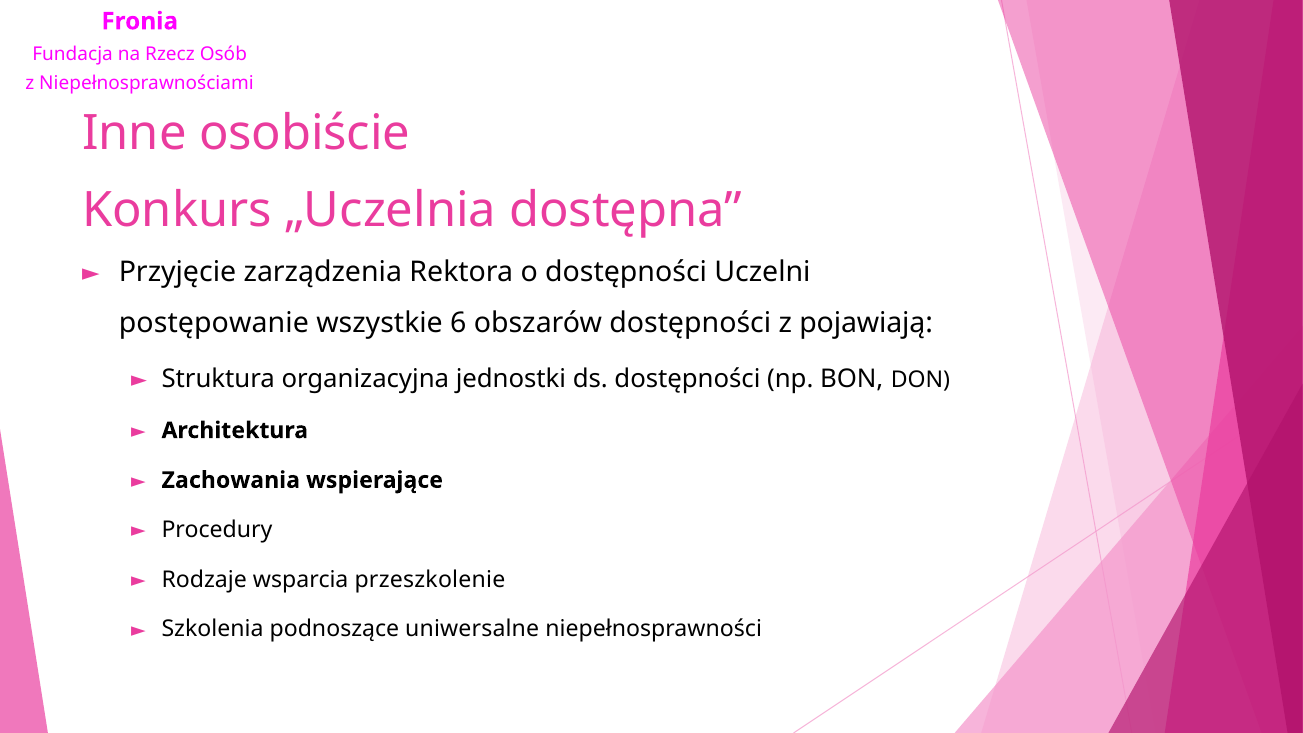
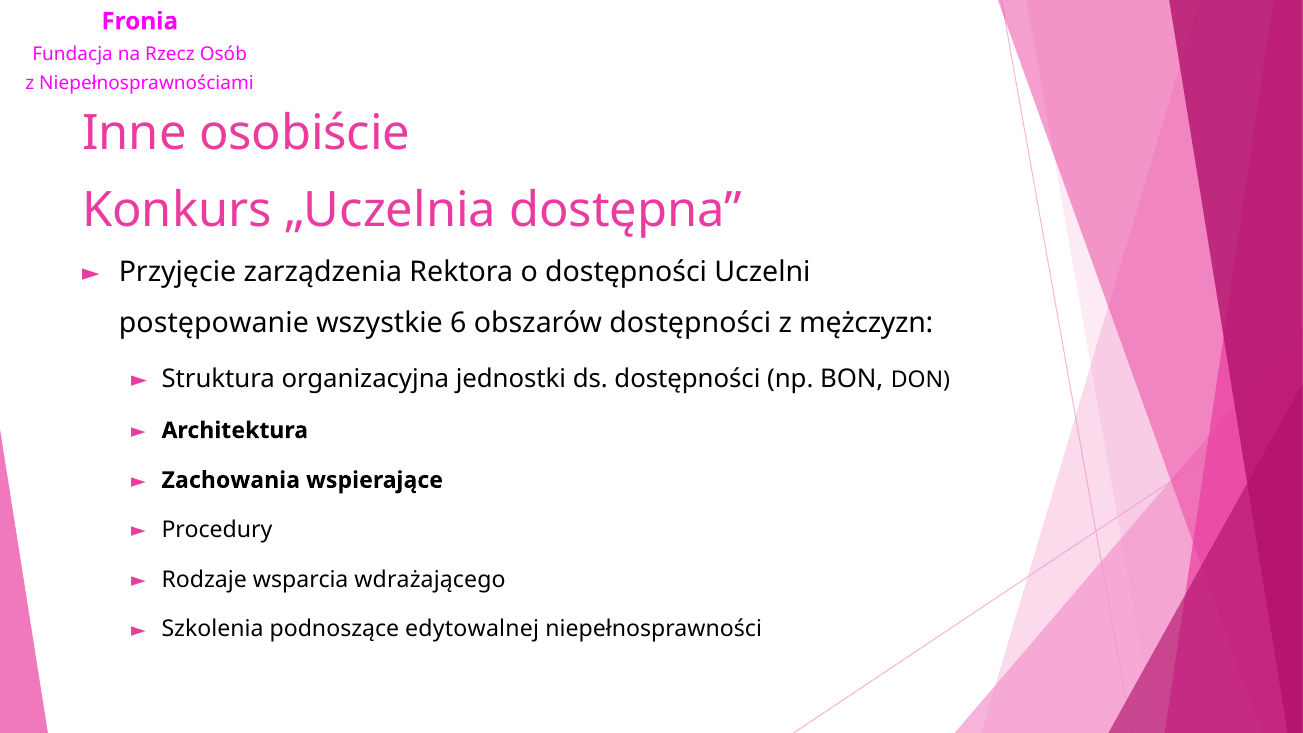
pojawiają: pojawiają -> mężczyzn (866, 323)
przeszkolenie: przeszkolenie -> wdrażającego (430, 580)
uniwersalne: uniwersalne -> edytowalnej (472, 629)
